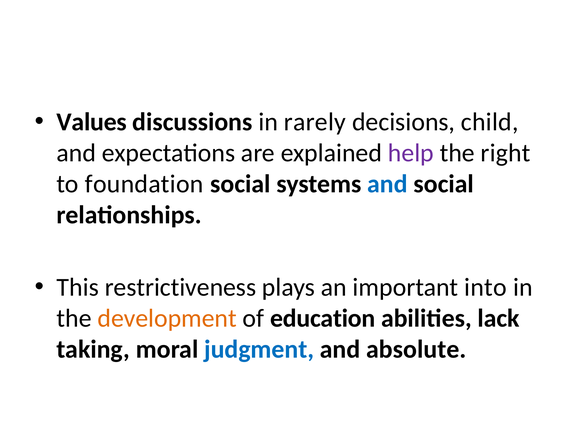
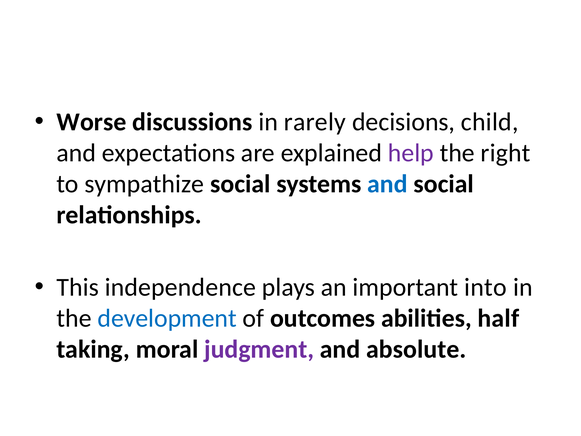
Values: Values -> Worse (92, 122)
foundation: foundation -> sympathize (144, 184)
restrictiveness: restrictiveness -> independence (180, 287)
development colour: orange -> blue (167, 318)
education: education -> outcomes (323, 318)
lack: lack -> half (498, 318)
judgment colour: blue -> purple (259, 349)
